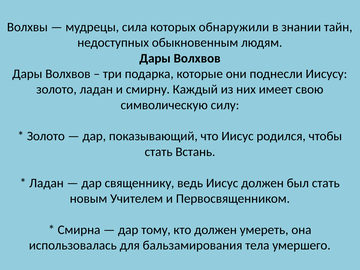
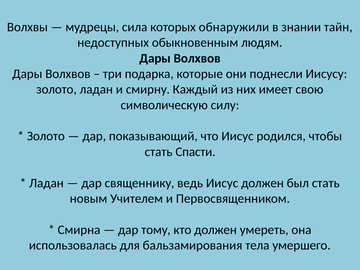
Встань: Встань -> Спасти (195, 152)
